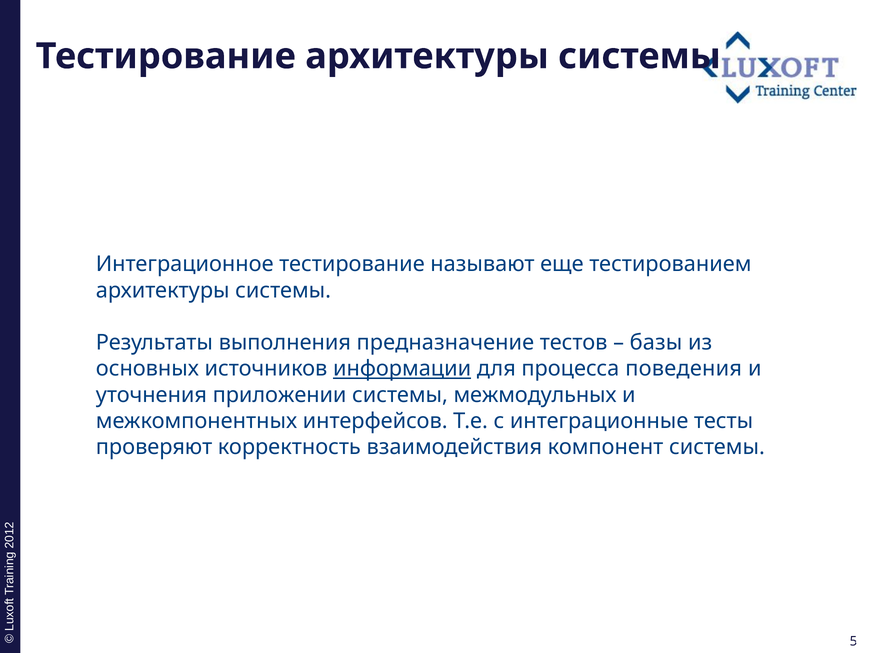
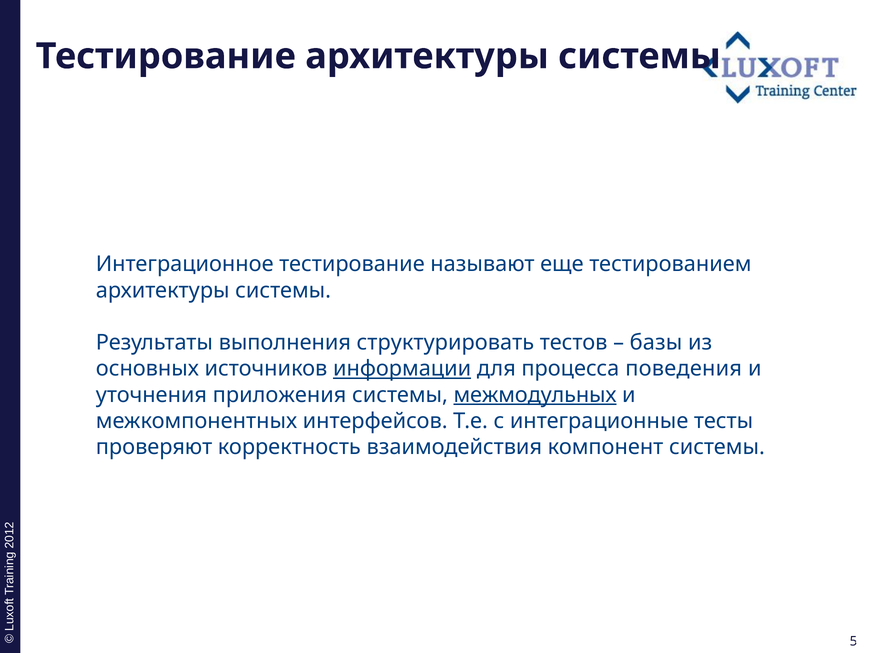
предназначение: предназначение -> структурировать (445, 342)
приложении: приложении -> приложения (280, 395)
межмодульных underline: none -> present (535, 395)
